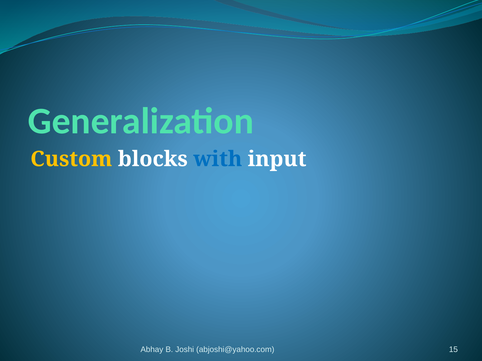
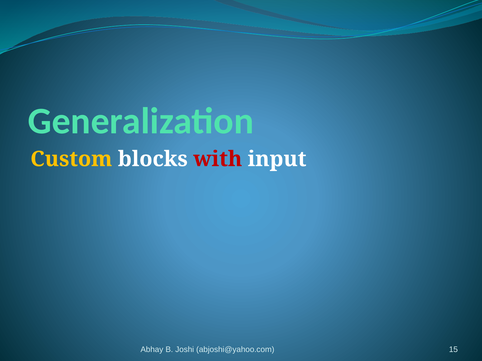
with colour: blue -> red (218, 159)
